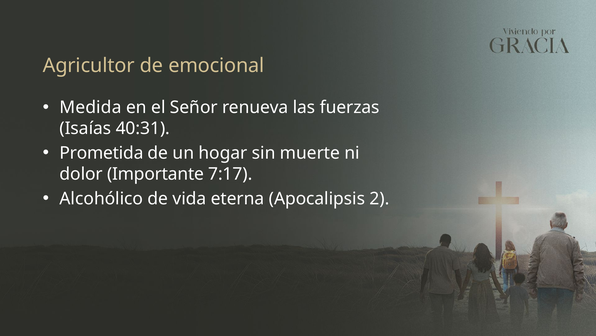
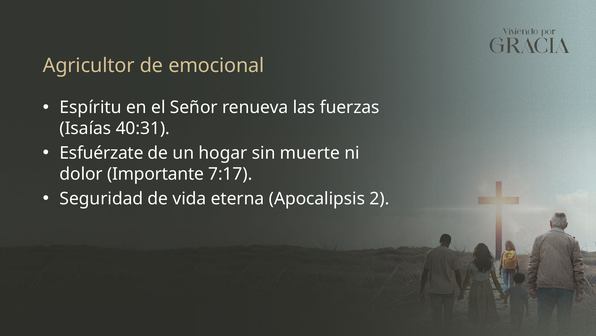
Medida: Medida -> Espíritu (91, 107)
Prometida: Prometida -> Esfuérzate (101, 153)
Alcohólico: Alcohólico -> Seguridad (101, 198)
